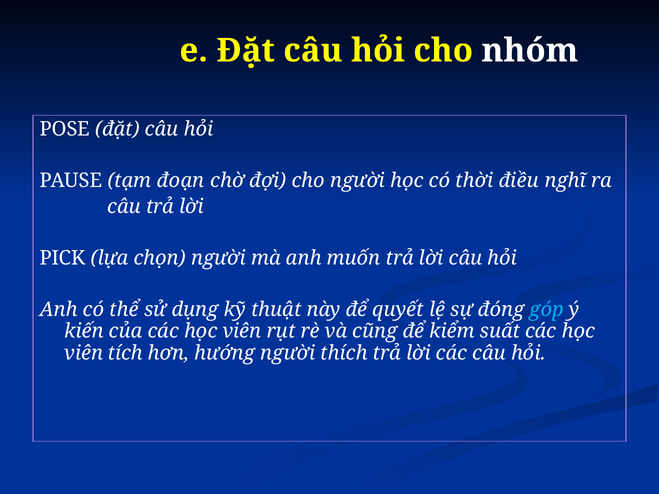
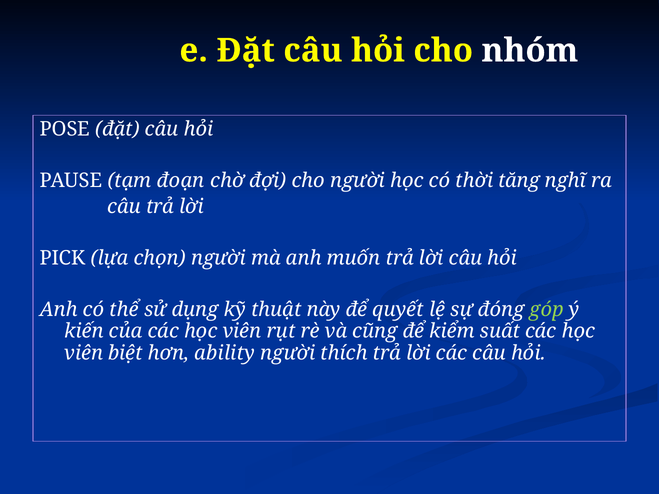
điều: điều -> tăng (519, 181)
góp colour: light blue -> light green (547, 310)
tích: tích -> biệt (125, 353)
hướng: hướng -> ability (225, 353)
